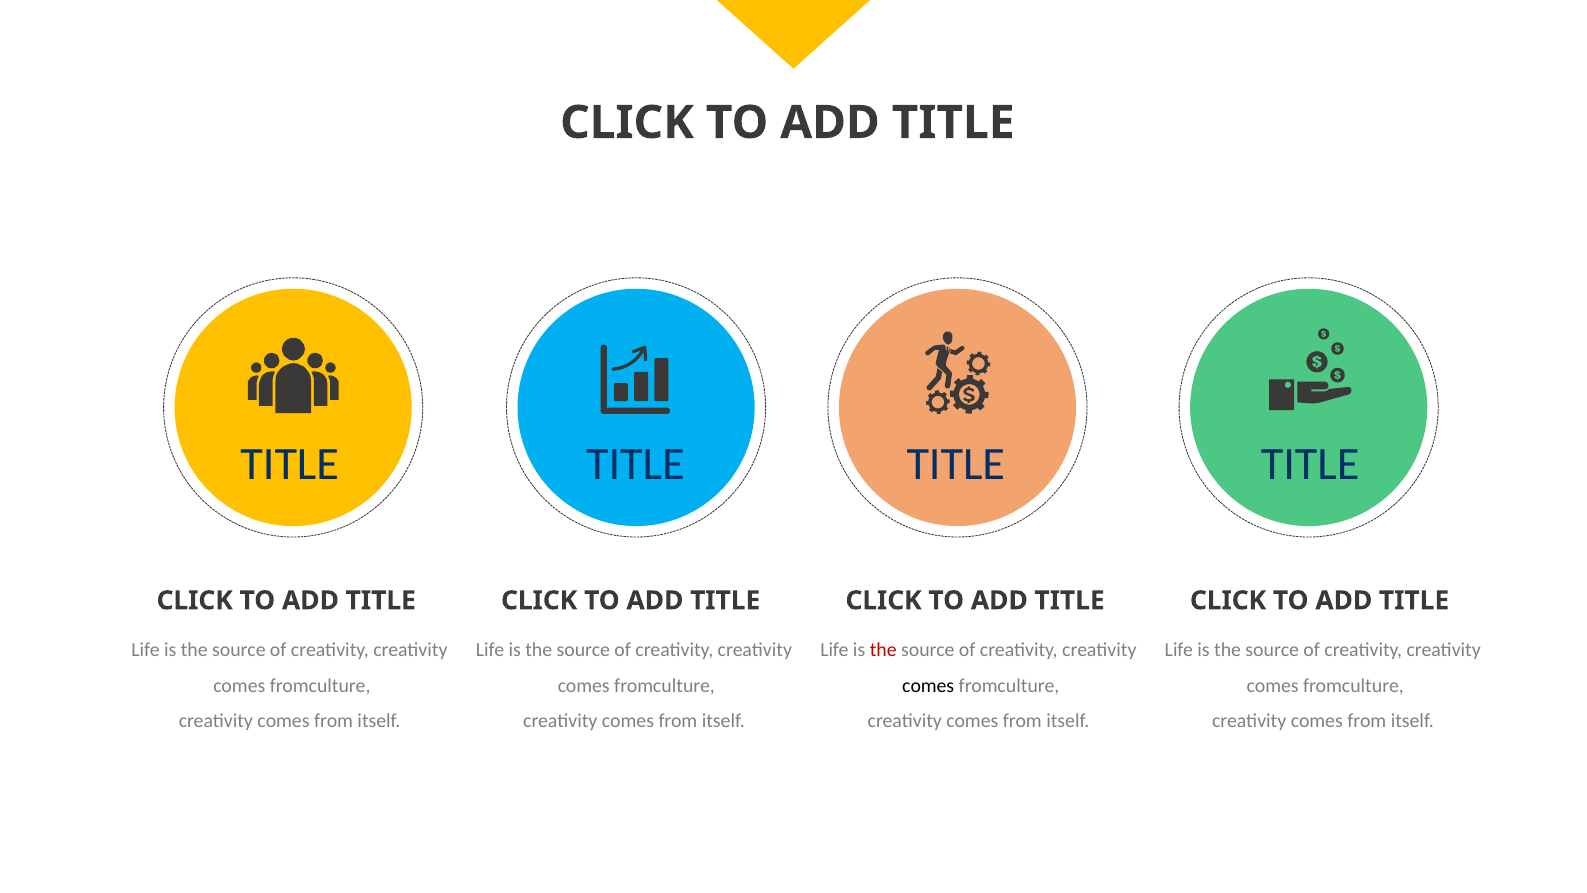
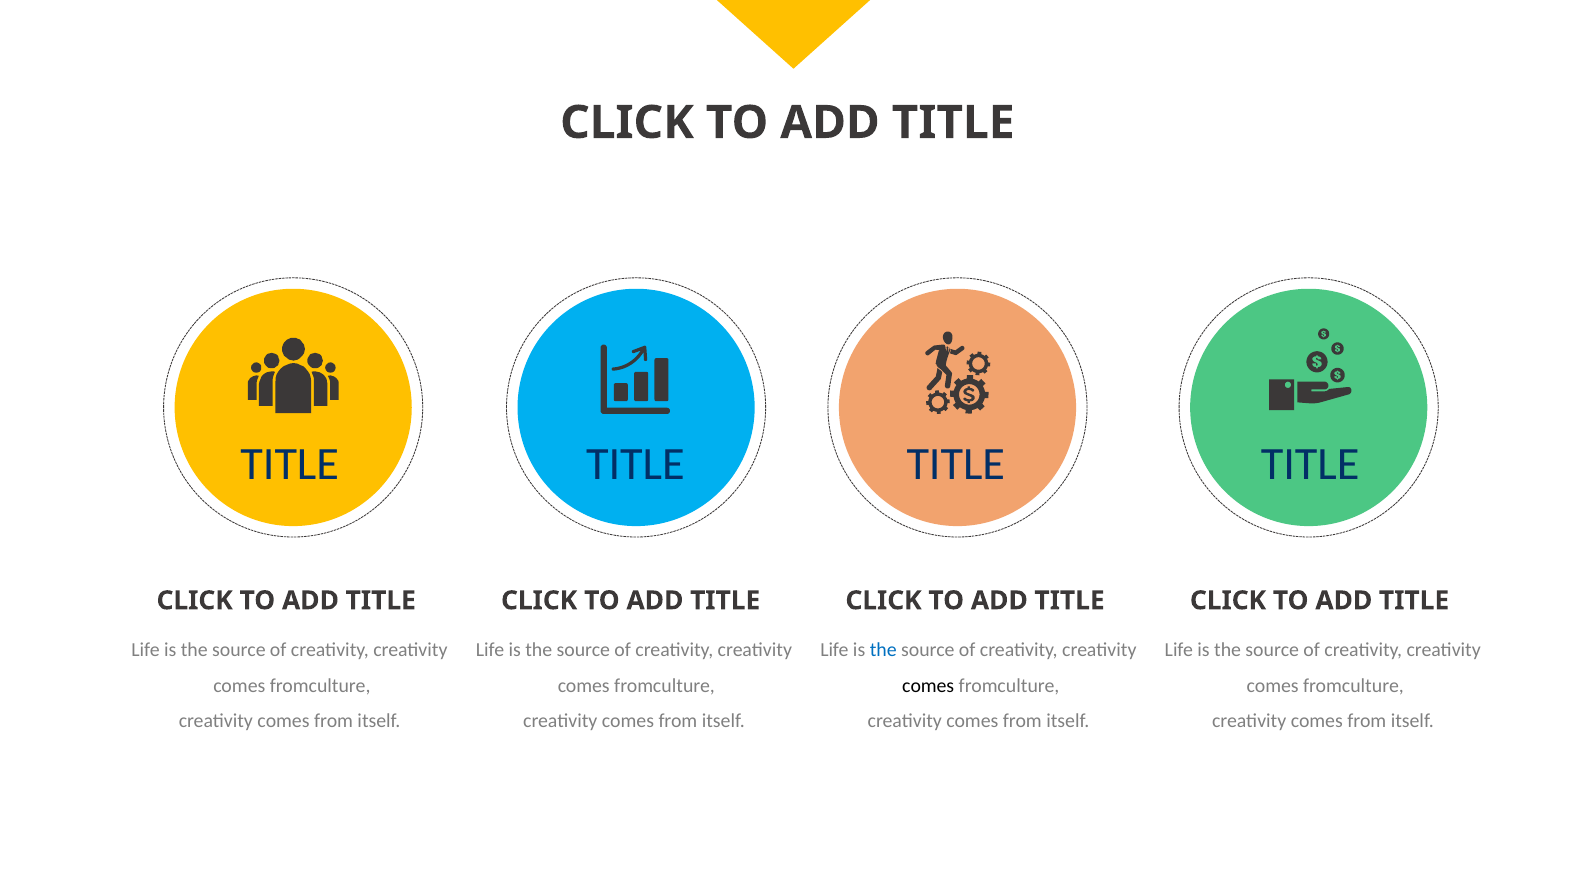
the colour: red -> blue (883, 650)
